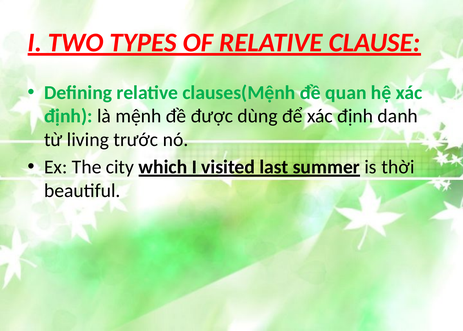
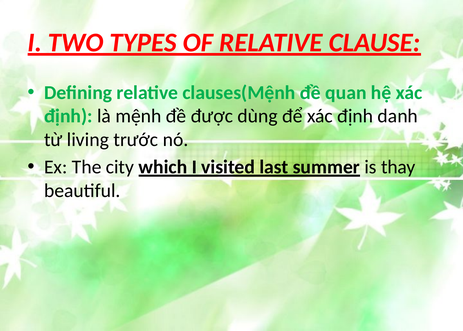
thời: thời -> thay (398, 167)
